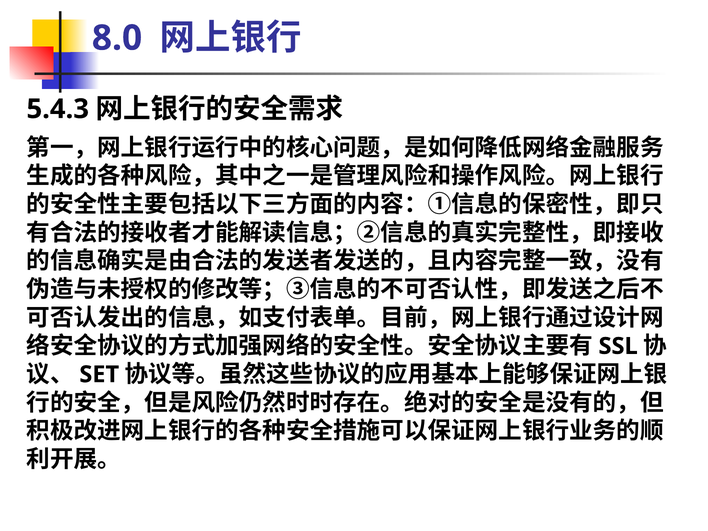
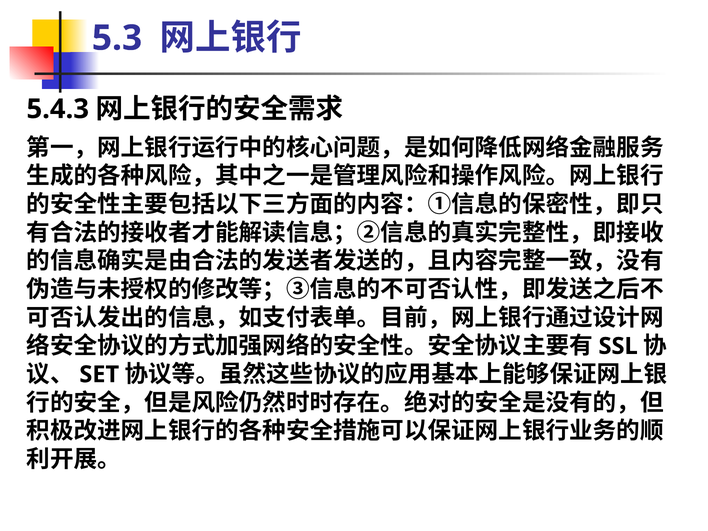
8.0: 8.0 -> 5.3 (117, 38)
